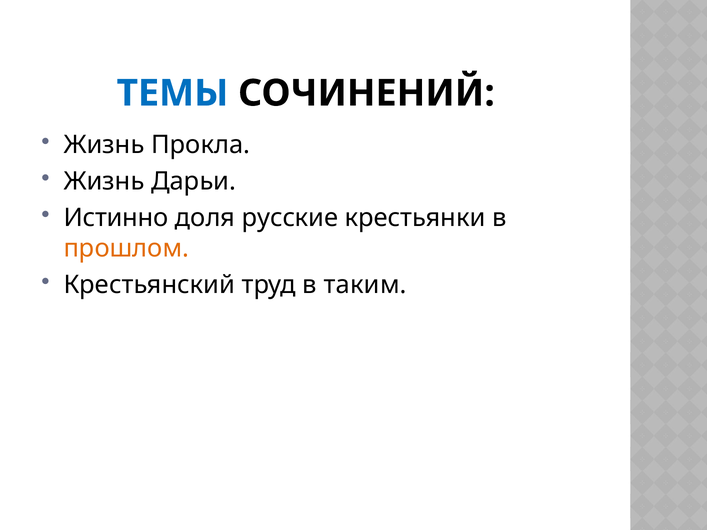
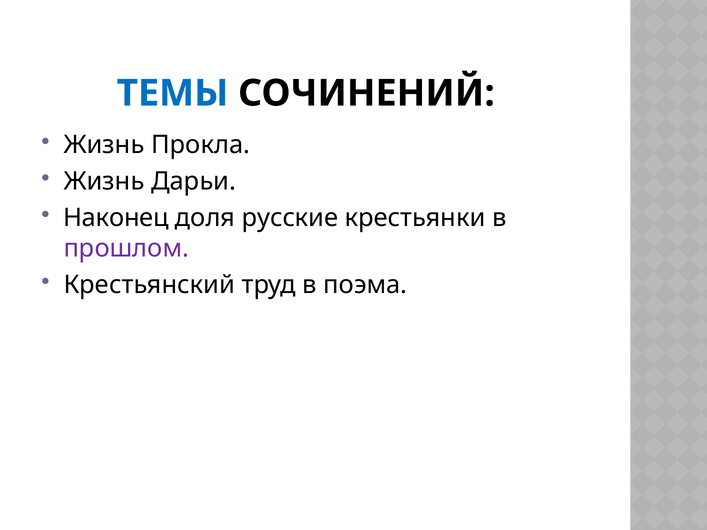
Истинно: Истинно -> Наконец (116, 218)
прошлом colour: orange -> purple (126, 249)
таким: таким -> поэма (365, 285)
